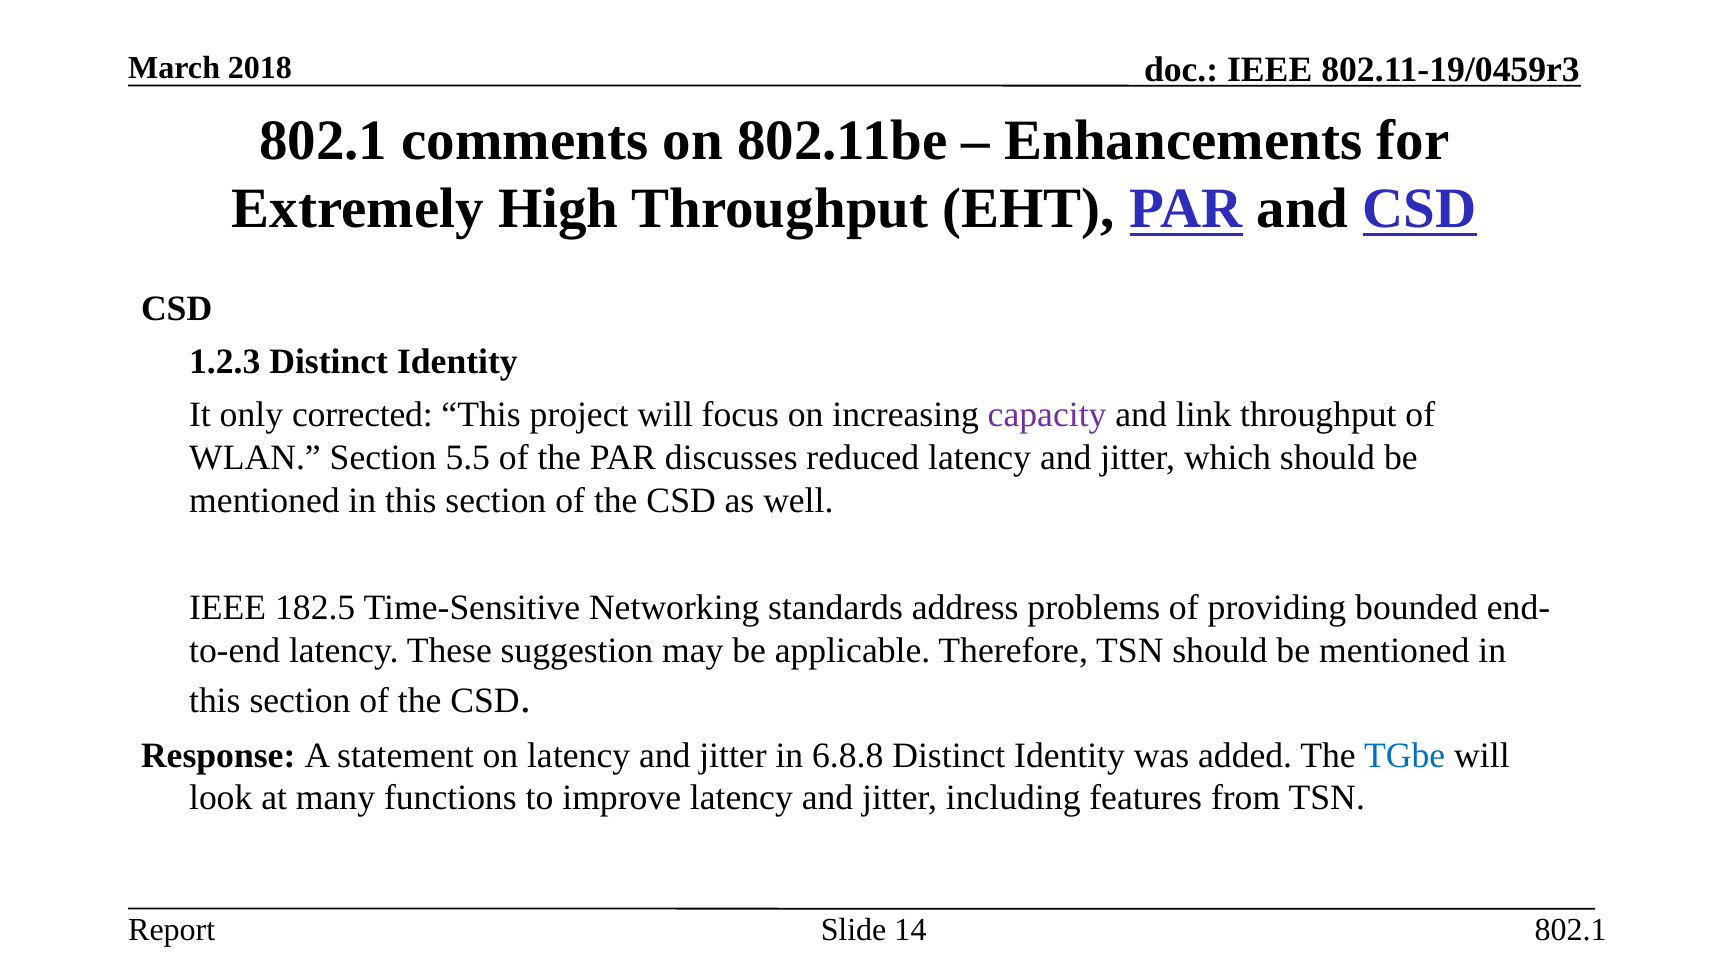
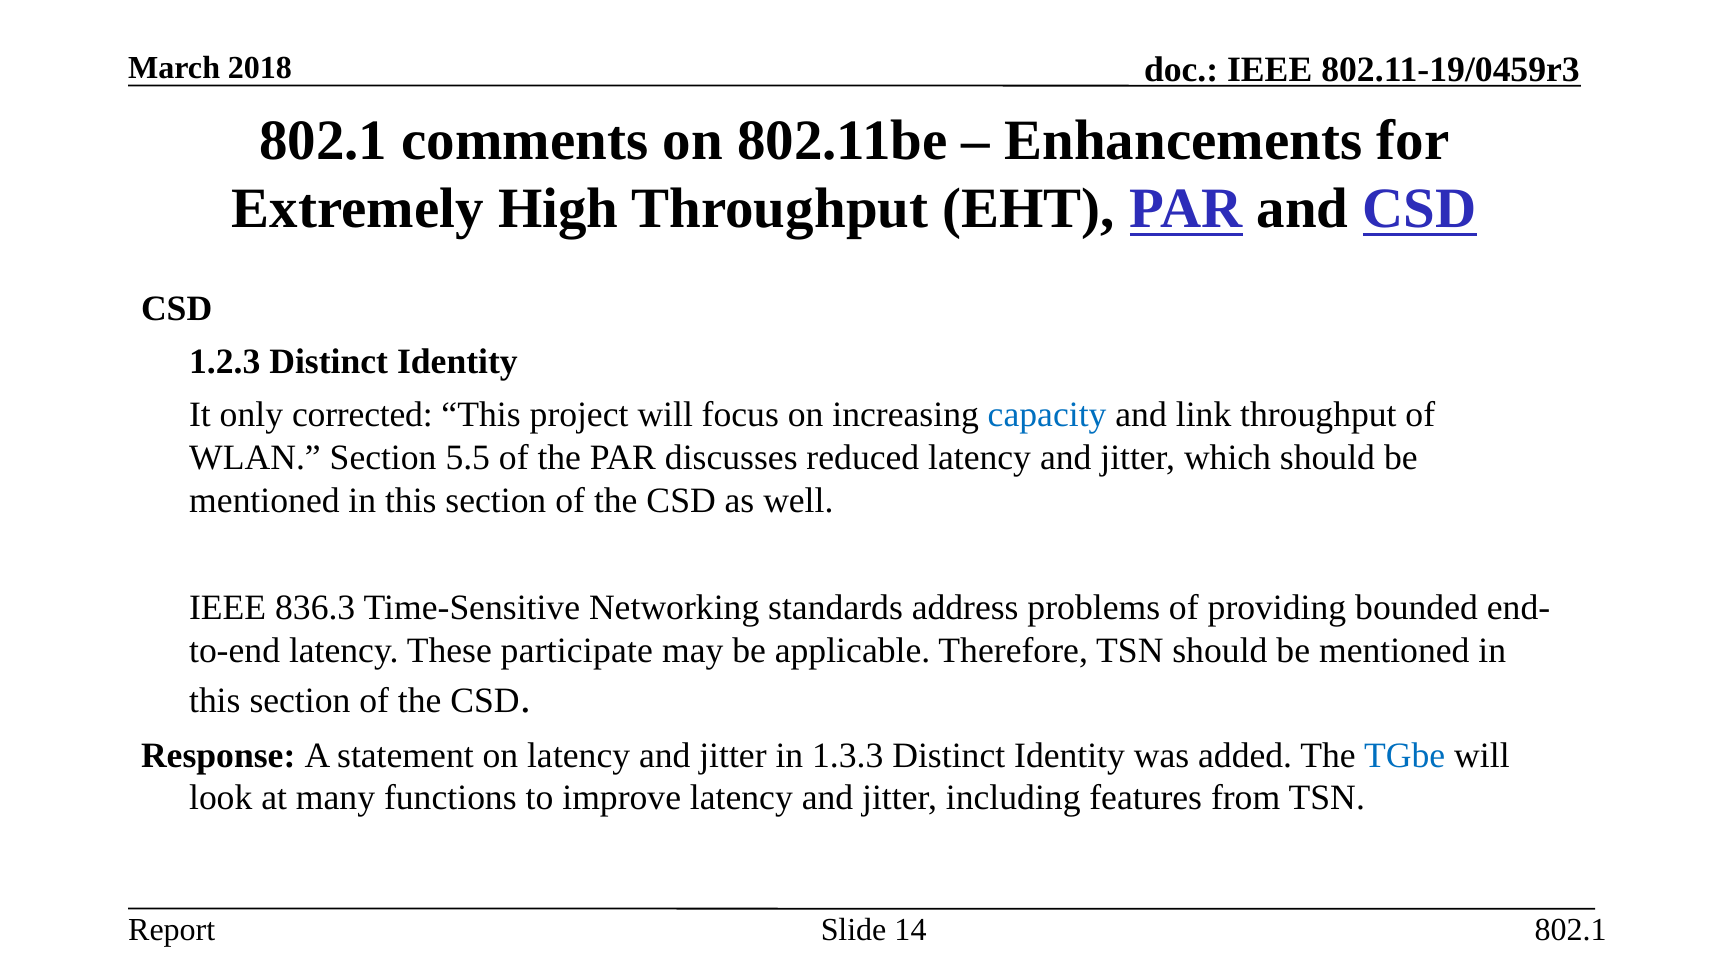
capacity colour: purple -> blue (1047, 415)
182.5: 182.5 -> 836.3 (315, 607)
suggestion: suggestion -> participate (577, 650)
6.8.8: 6.8.8 -> 1.3.3 (848, 755)
